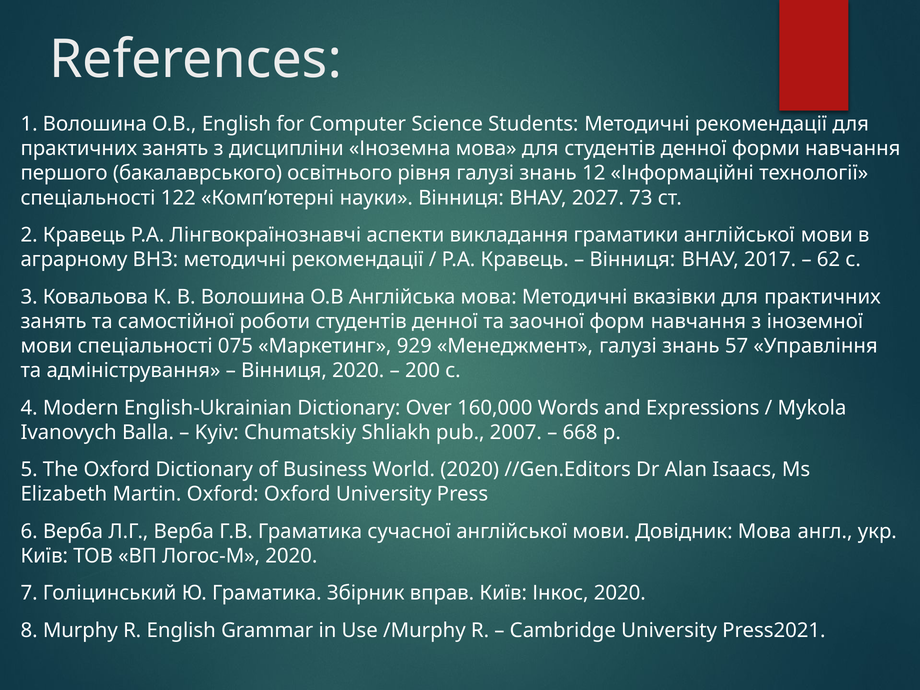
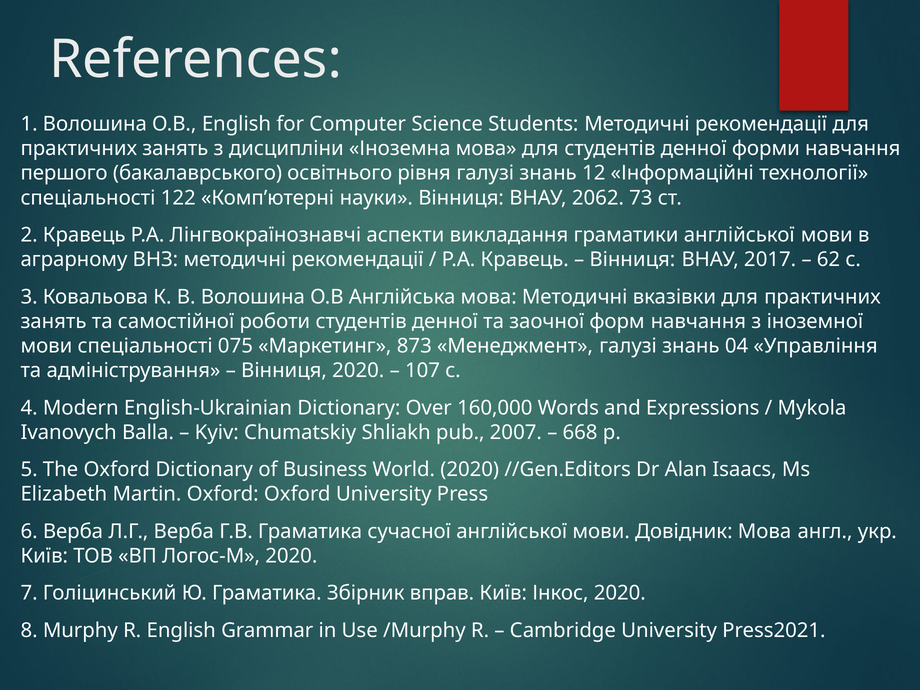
2027: 2027 -> 2062 (598, 198)
929: 929 -> 873 (414, 346)
57: 57 -> 04 (737, 346)
200: 200 -> 107 (423, 370)
